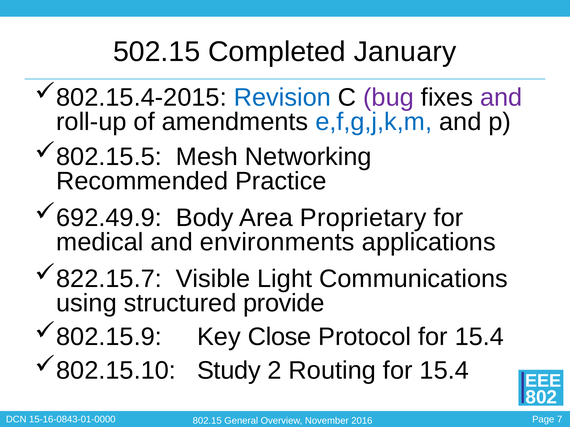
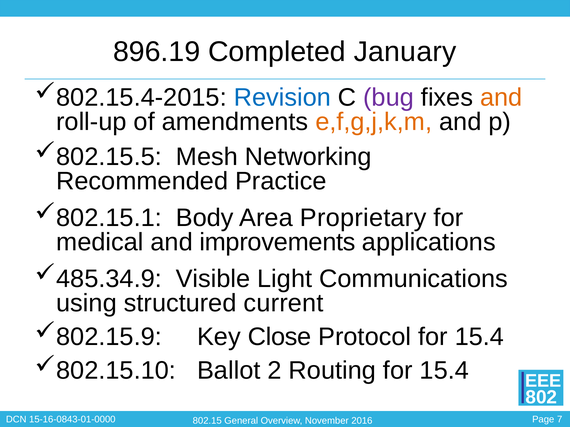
502.15: 502.15 -> 896.19 (157, 52)
and colour: purple -> orange (501, 98)
e,f,g,j,k,m colour: blue -> orange (374, 122)
692.49.9: 692.49.9 -> 802.15.1 (109, 218)
environments: environments -> improvements (278, 242)
822.15.7: 822.15.7 -> 485.34.9 (109, 279)
provide: provide -> current (284, 303)
Study: Study -> Ballot (229, 371)
